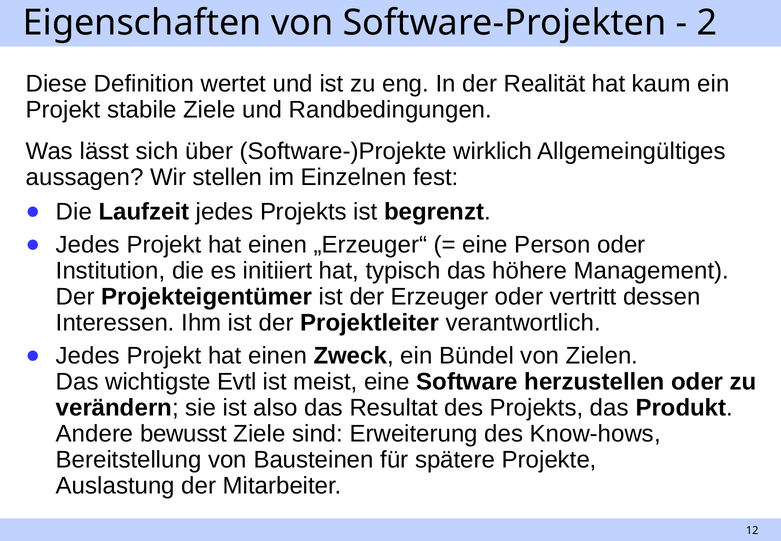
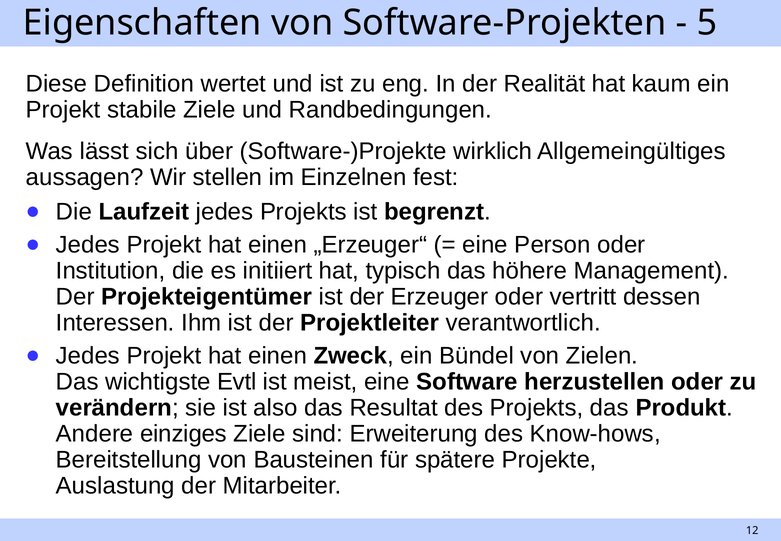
2: 2 -> 5 (707, 23)
bewusst: bewusst -> einziges (183, 434)
